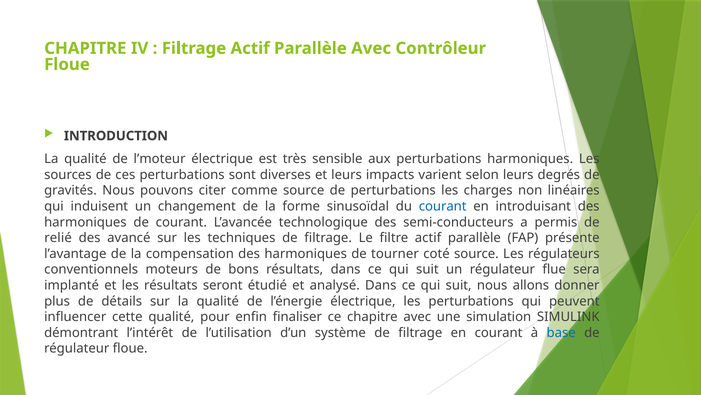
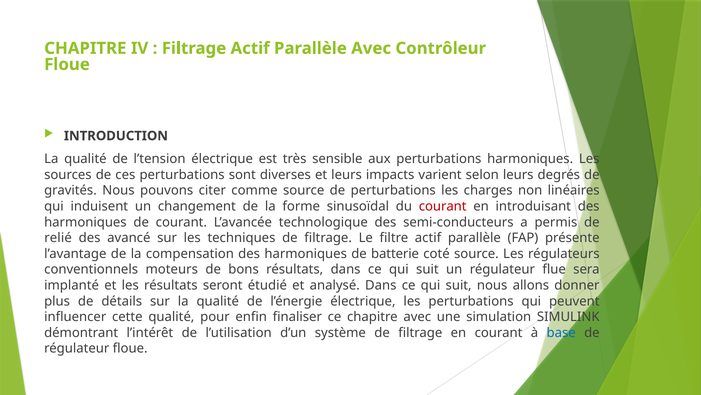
l’moteur: l’moteur -> l’tension (160, 159)
courant colour: blue -> red (443, 206)
tourner: tourner -> batterie (395, 253)
